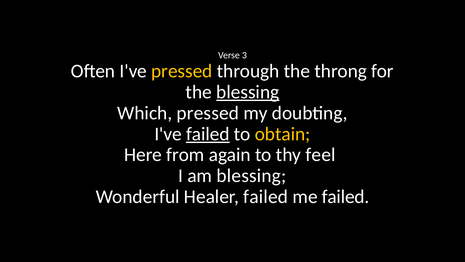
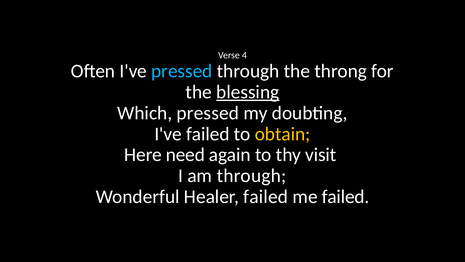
3: 3 -> 4 (244, 55)
pressed colour: yellow -> light blue (182, 71)
failed underline: present -> none (208, 134)
from: from -> need (185, 155)
feel: feel -> visit (321, 155)
am blessing: blessing -> through (251, 176)
